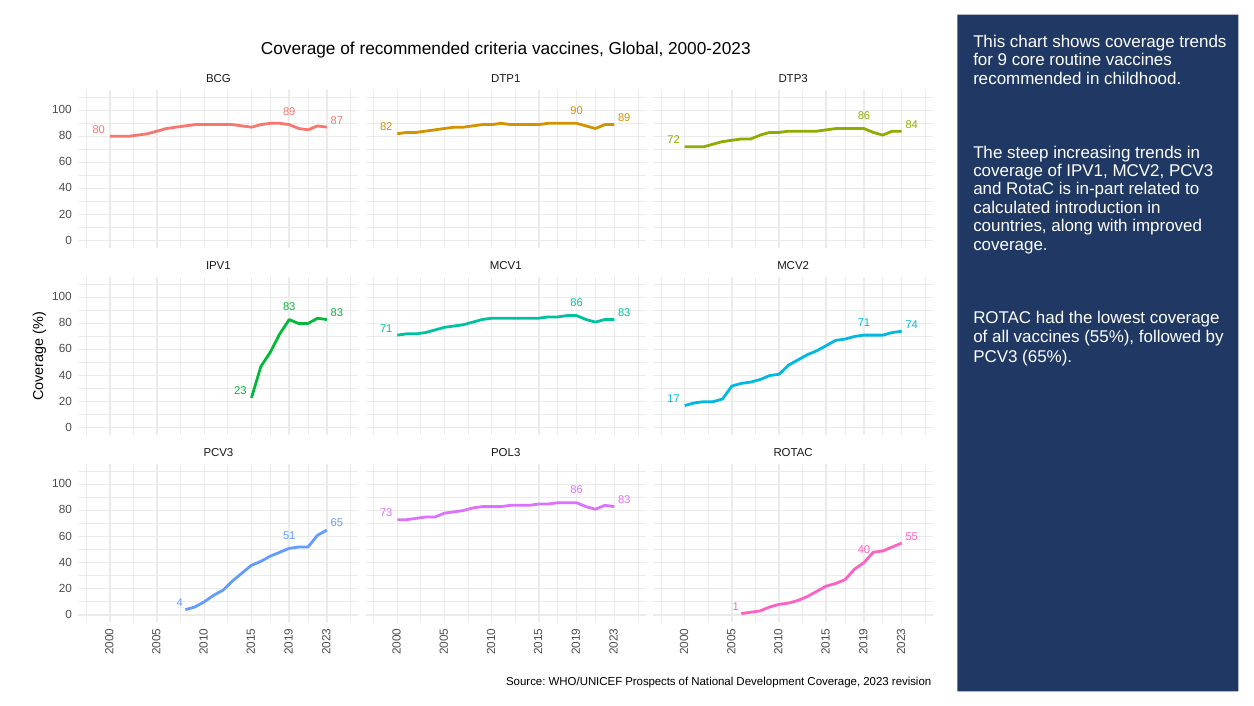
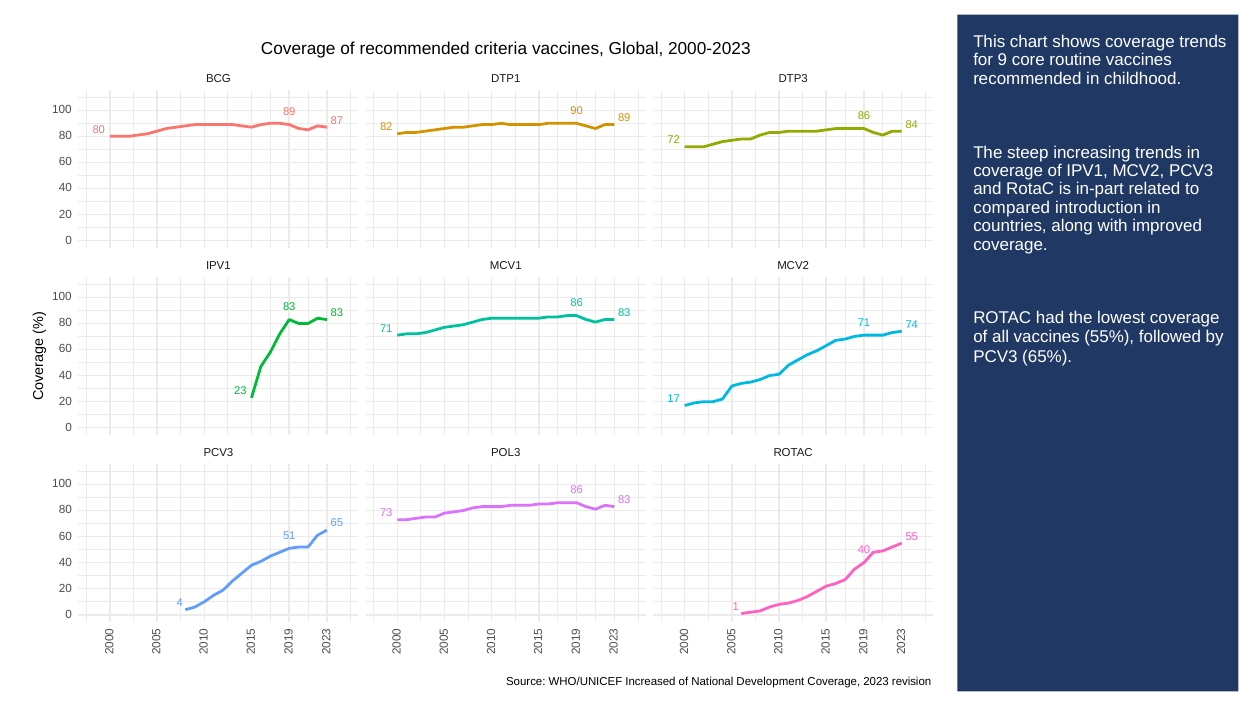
calculated: calculated -> compared (1012, 207)
Prospects: Prospects -> Increased (651, 681)
